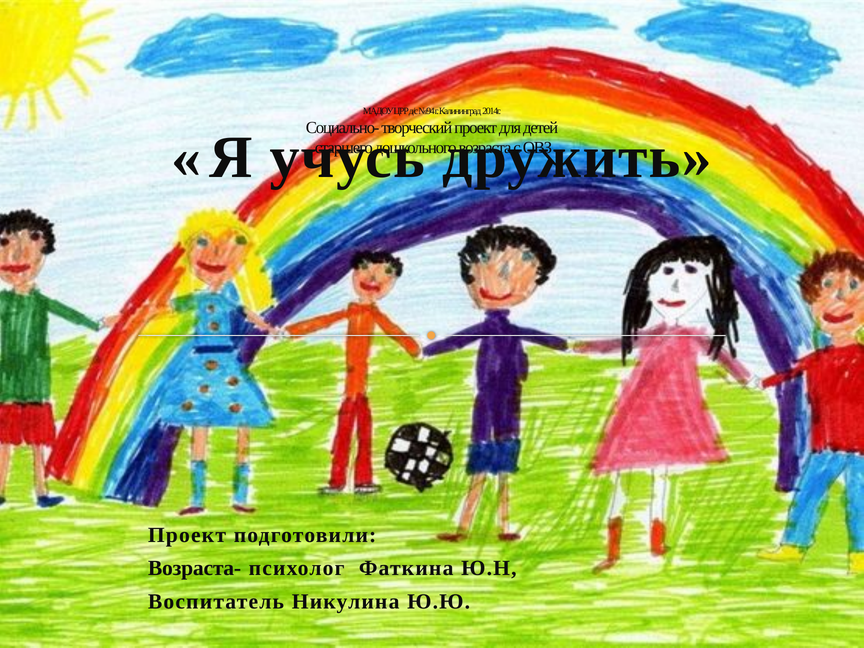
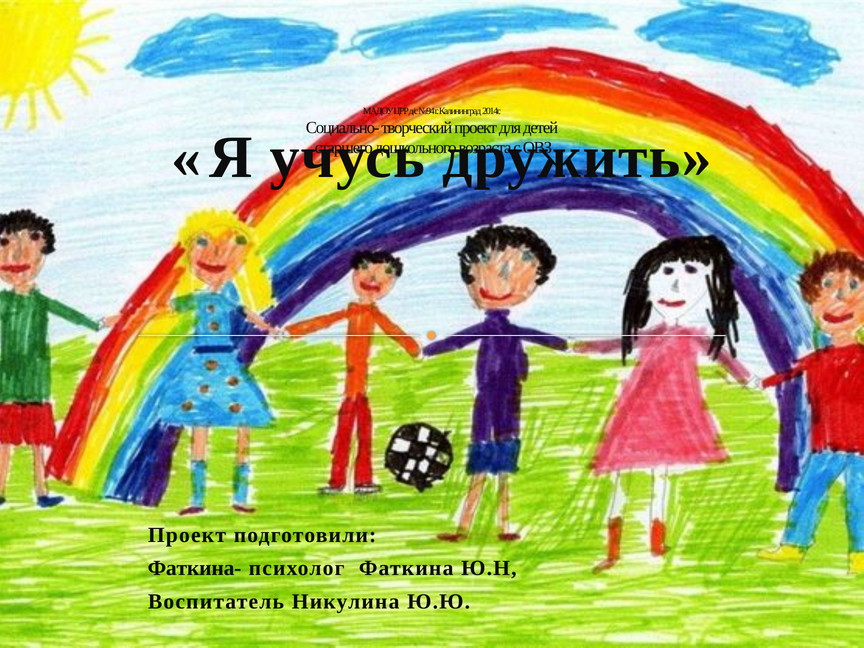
Возраста-: Возраста- -> Фаткина- (195, 568)
